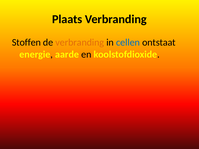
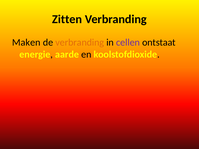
Plaats: Plaats -> Zitten (67, 19)
Stoffen: Stoffen -> Maken (26, 42)
cellen colour: blue -> purple (128, 42)
